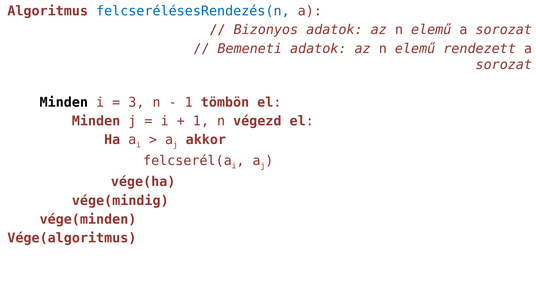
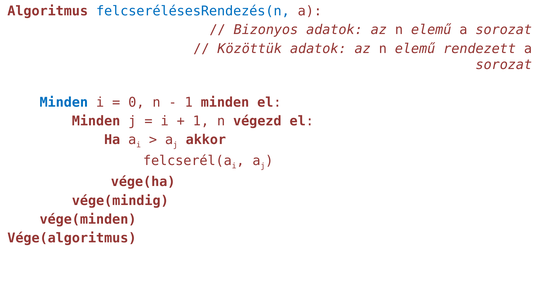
Bemeneti: Bemeneti -> Közöttük (250, 49)
Minden colour: black -> blue (64, 102)
3: 3 -> 0 (136, 102)
1 tömbön: tömbön -> minden (225, 102)
